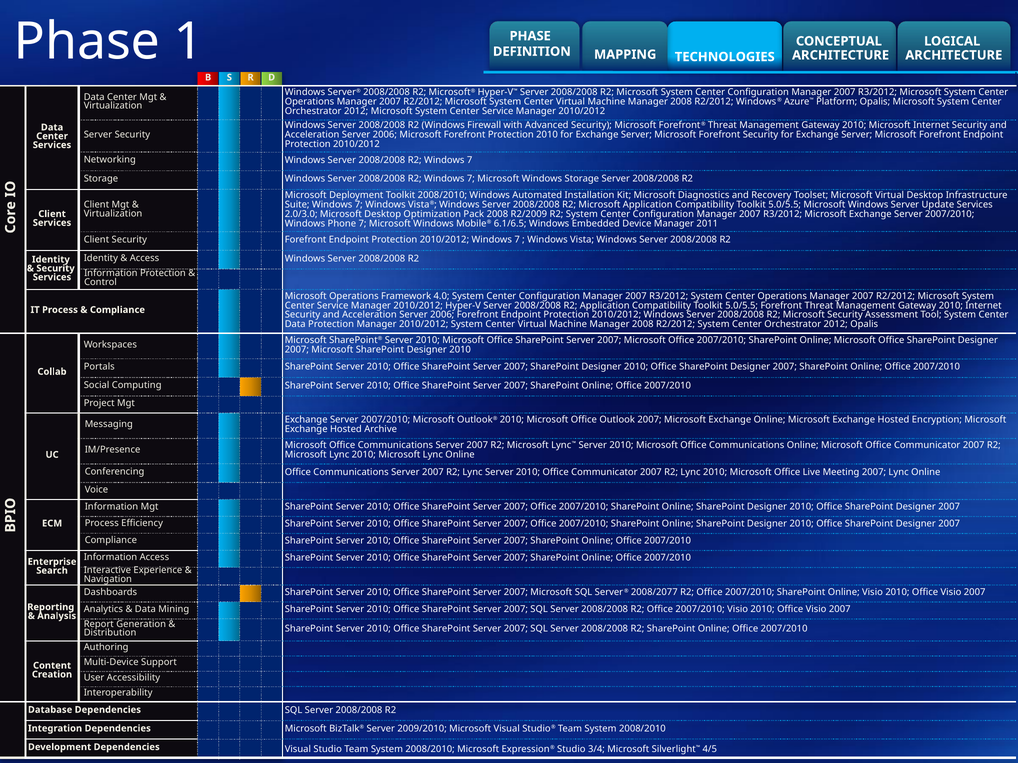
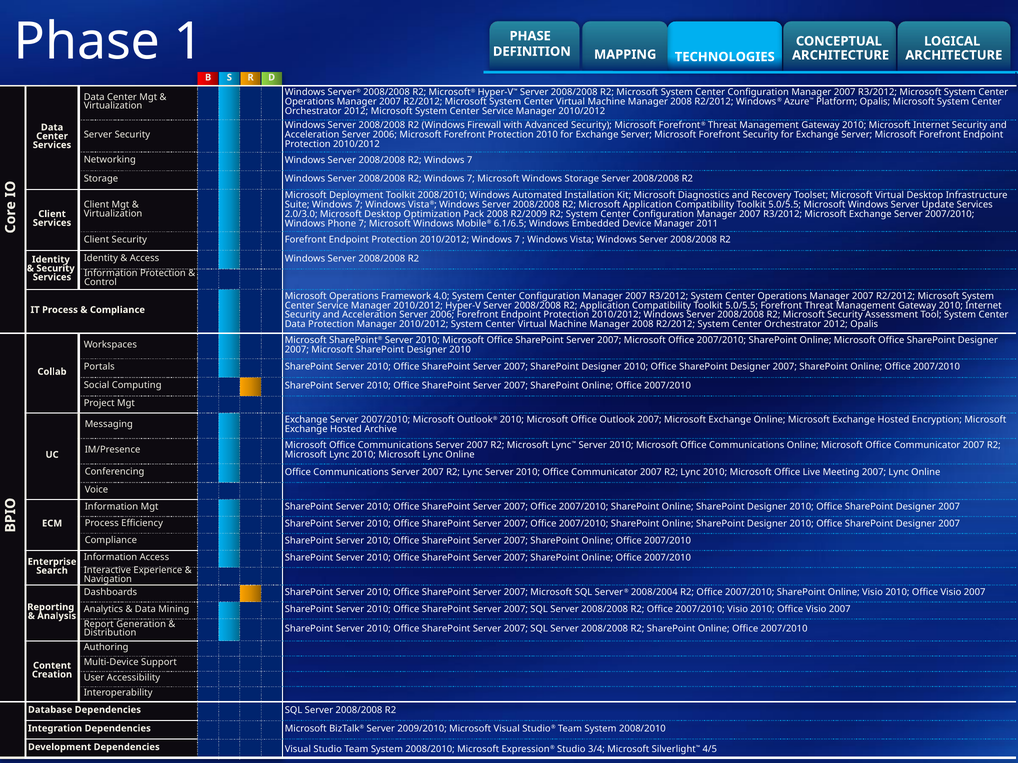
2008/2077: 2008/2077 -> 2008/2004 (654, 593)
